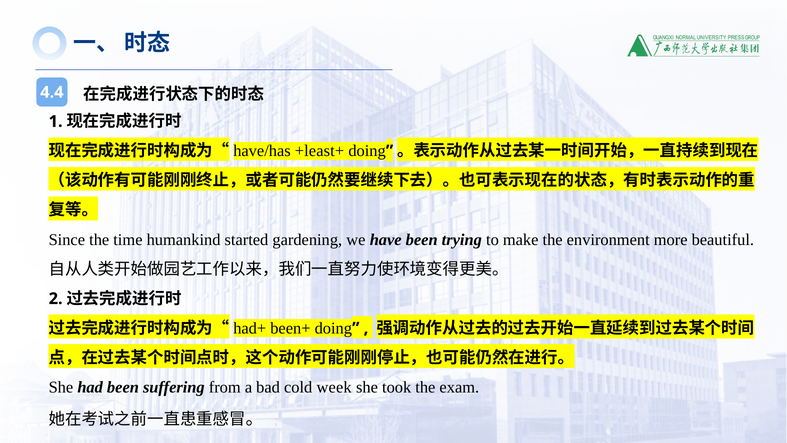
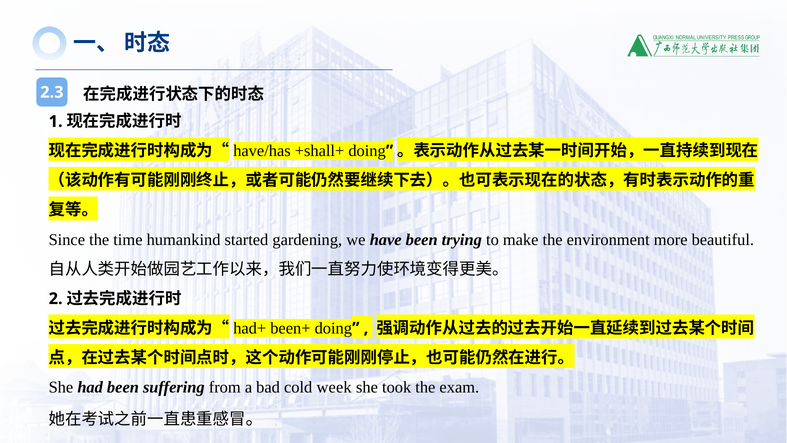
4.4: 4.4 -> 2.3 (52, 92)
+least+: +least+ -> +shall+ (320, 151)
